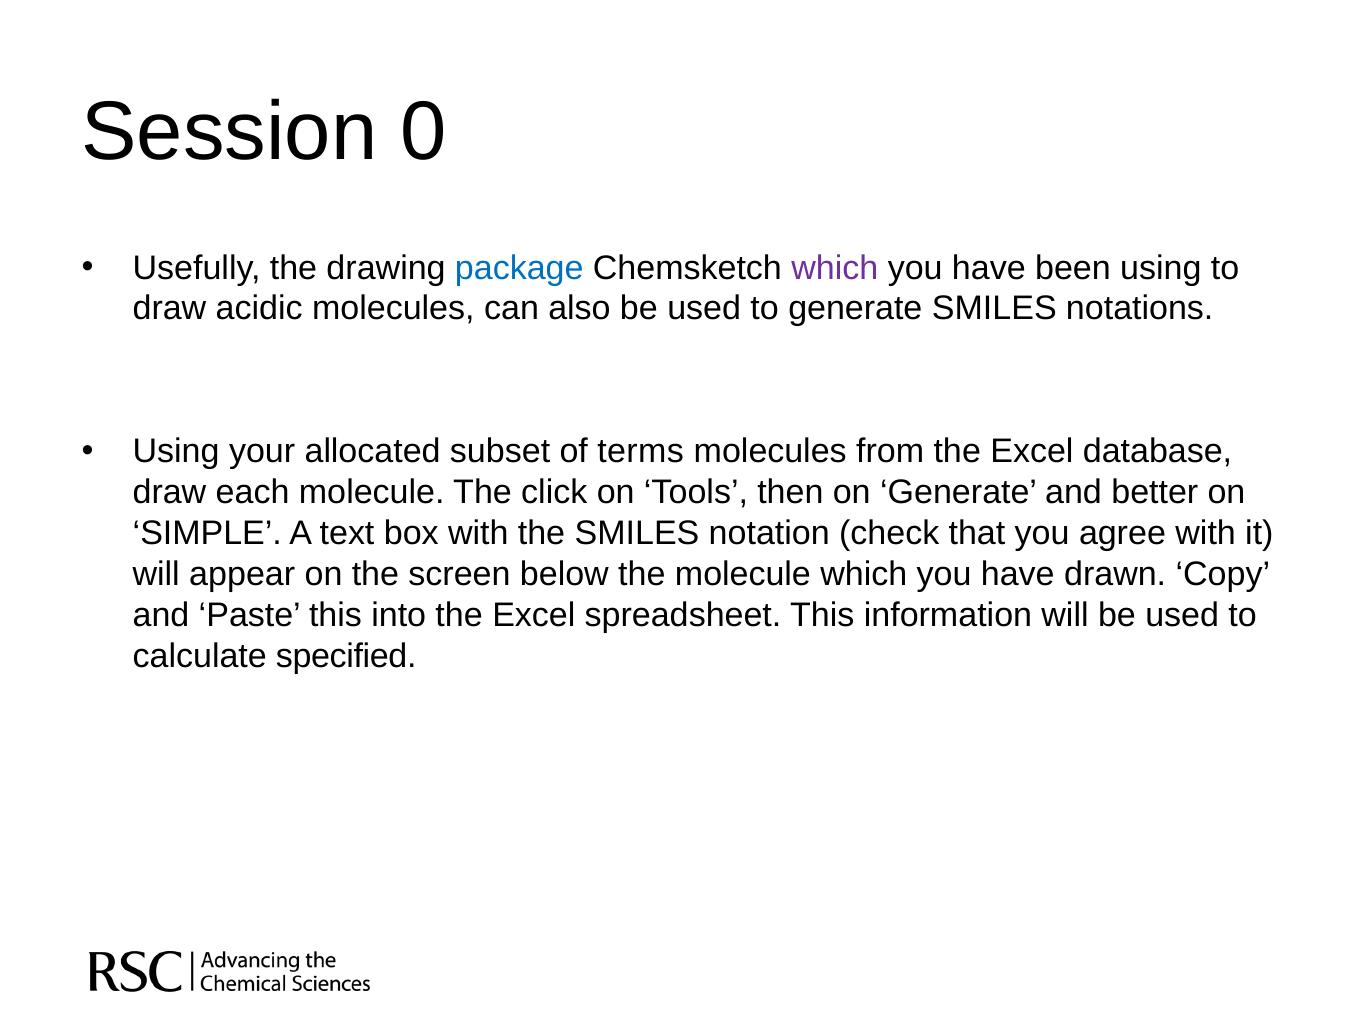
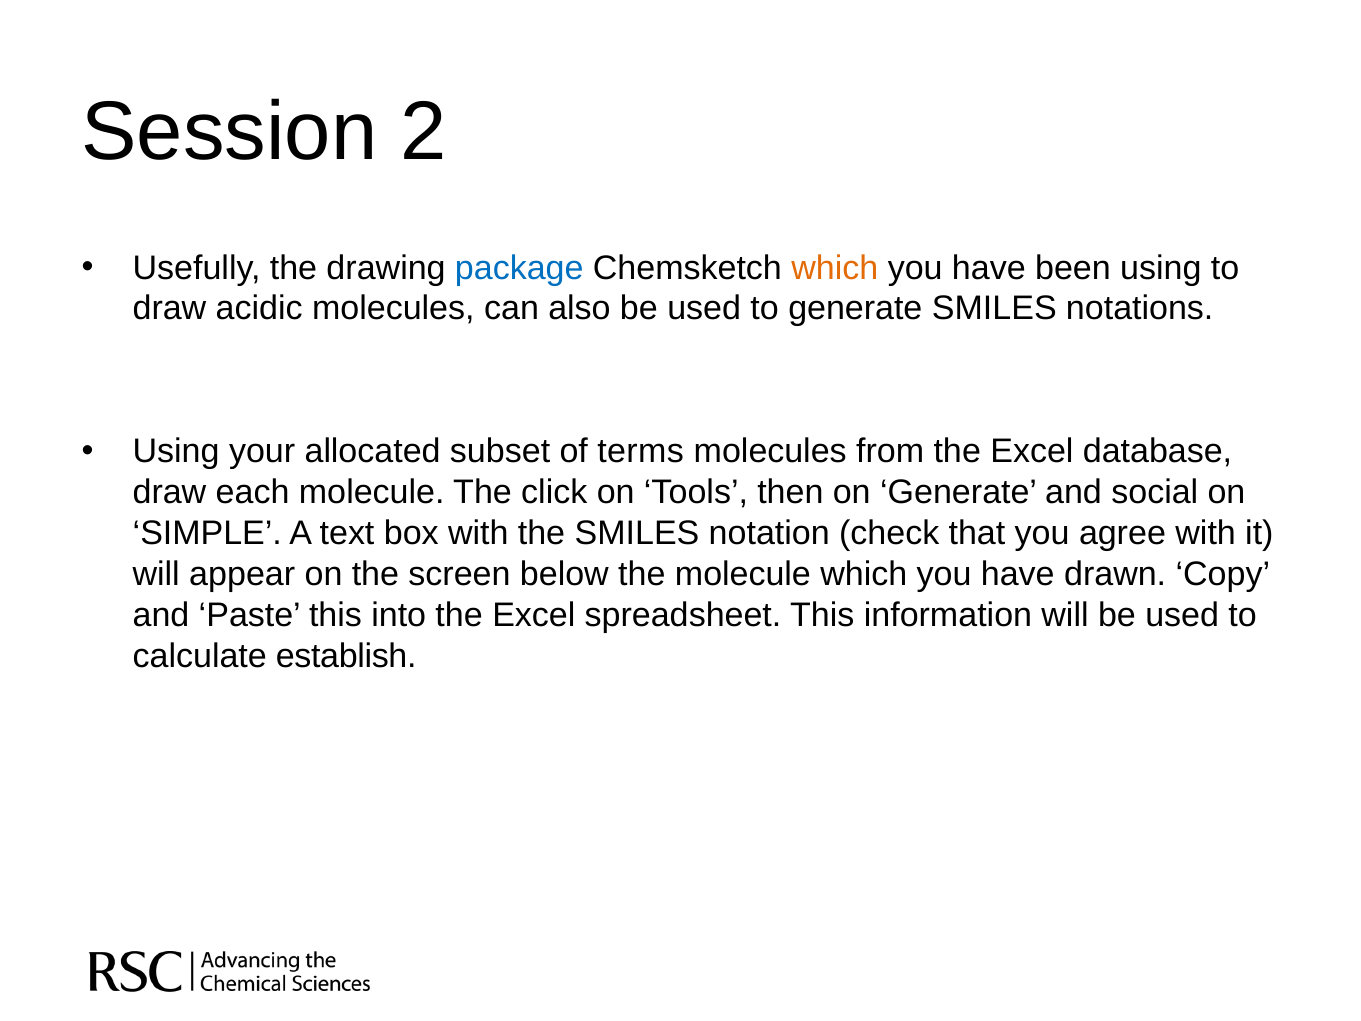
0: 0 -> 2 (423, 132)
which colour: purple -> orange (835, 268)
better: better -> social (1155, 492)
specified: specified -> establish (346, 656)
